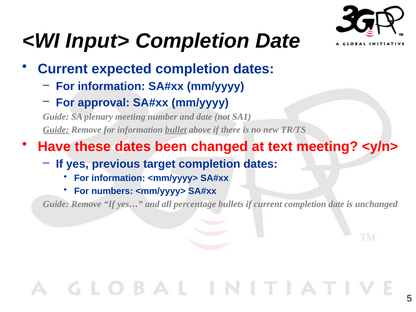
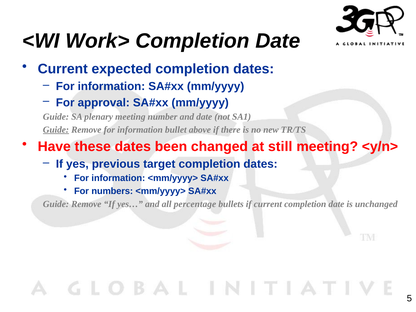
Input>: Input> -> Work> (98, 41)
bullet underline: present -> none (176, 130)
text: text -> still (280, 147)
